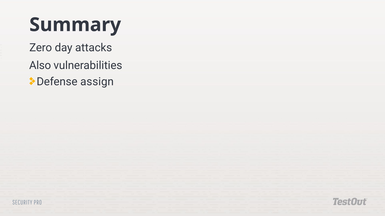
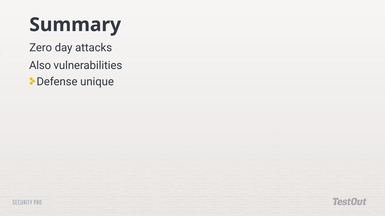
assign: assign -> unique (97, 82)
